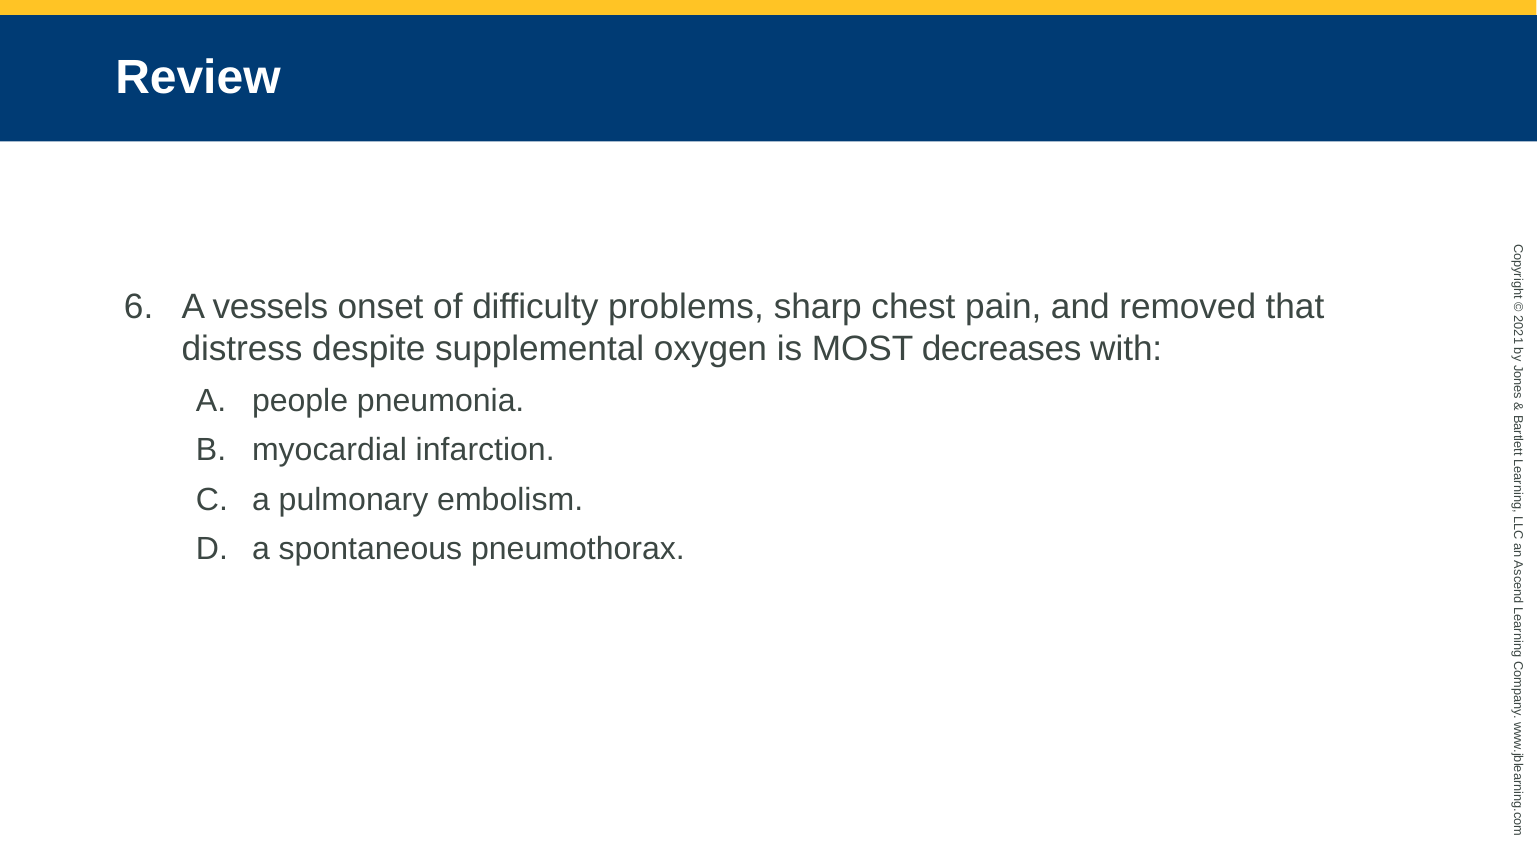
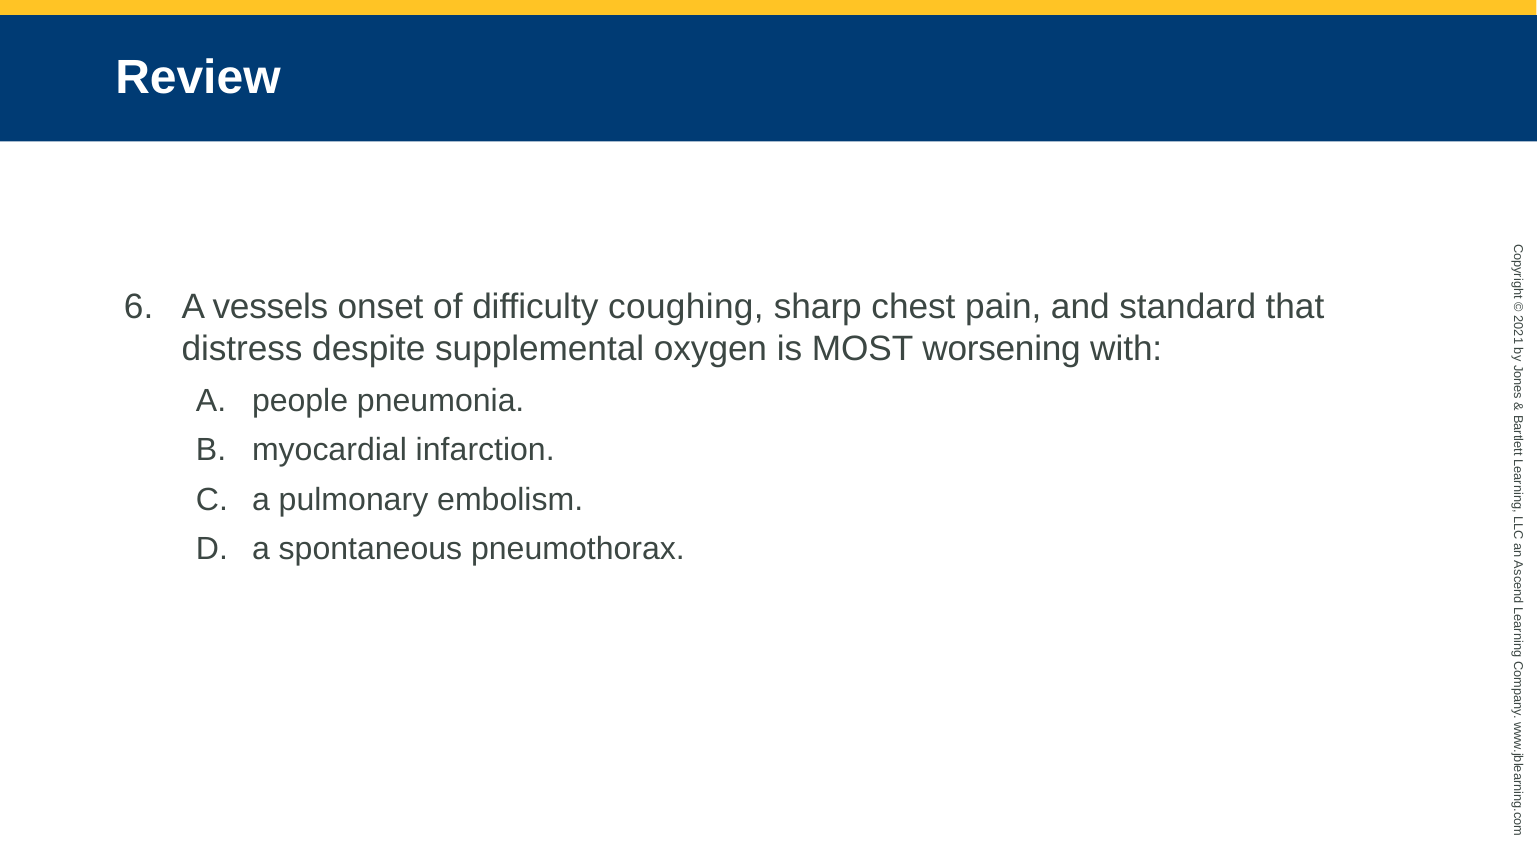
problems: problems -> coughing (686, 307)
removed: removed -> standard (1188, 307)
decreases: decreases -> worsening (1002, 349)
